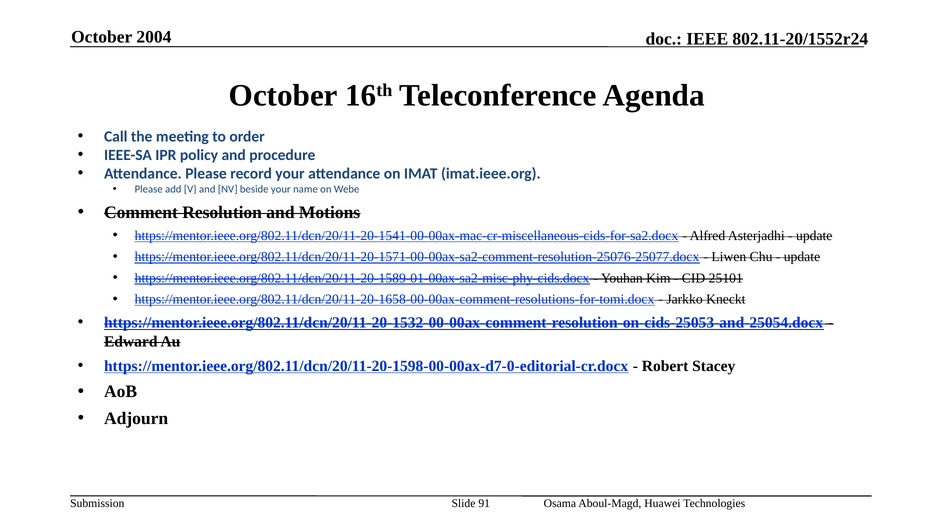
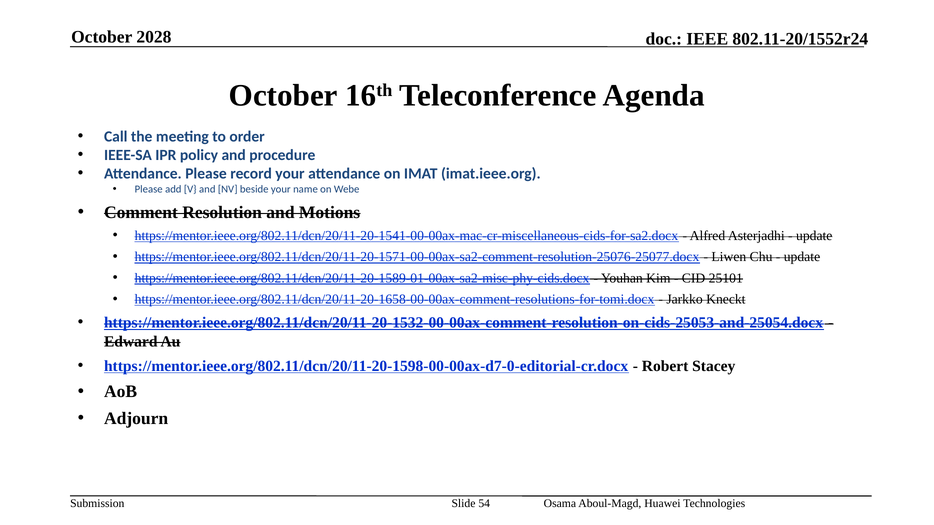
2004: 2004 -> 2028 (154, 37)
91: 91 -> 54 (484, 504)
